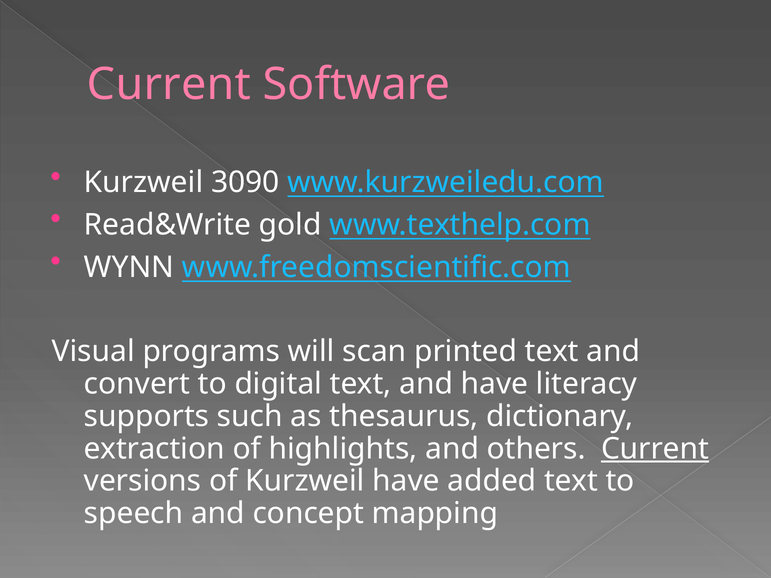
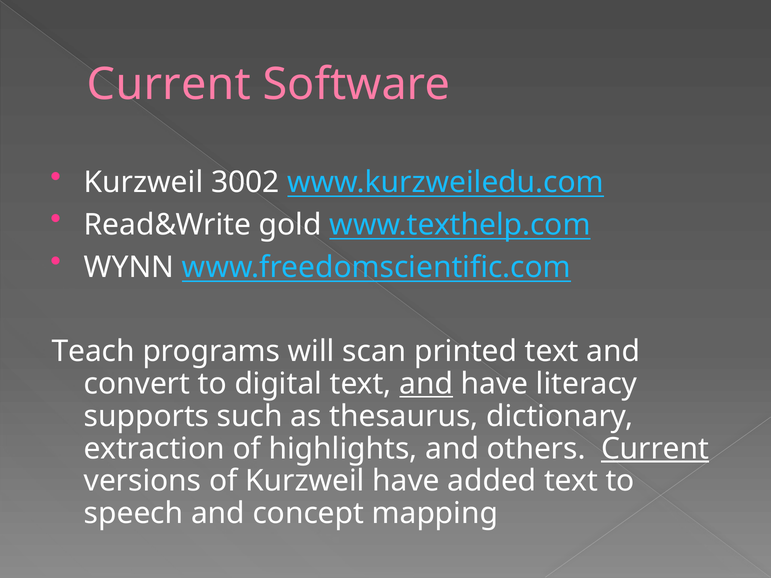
3090: 3090 -> 3002 (245, 183)
Visual: Visual -> Teach (93, 352)
and underline: none -> present (426, 384)
